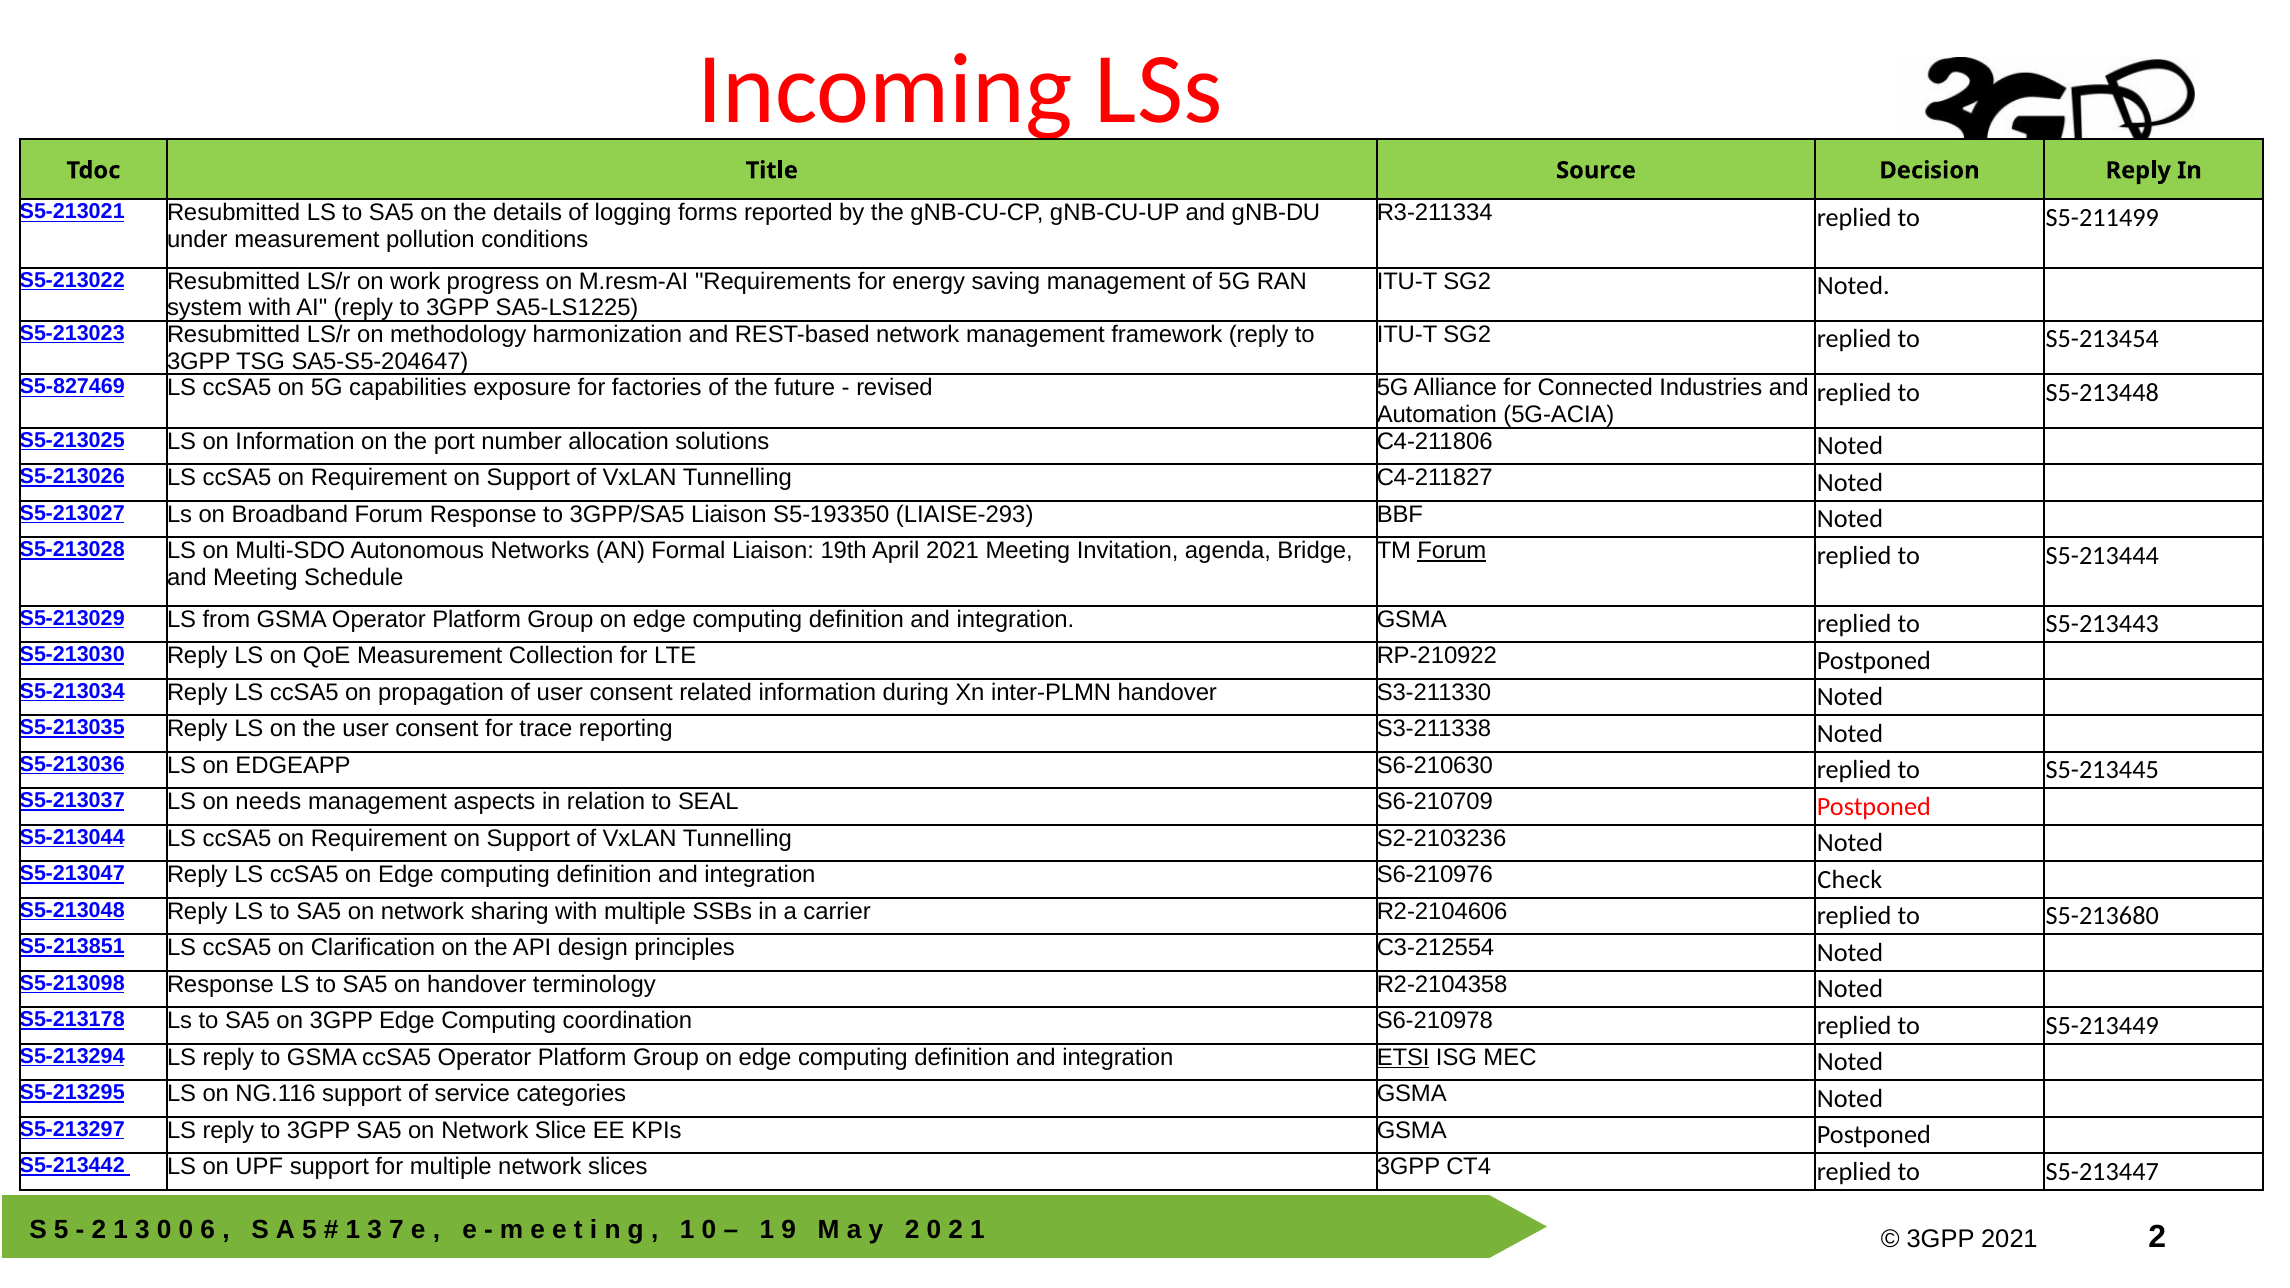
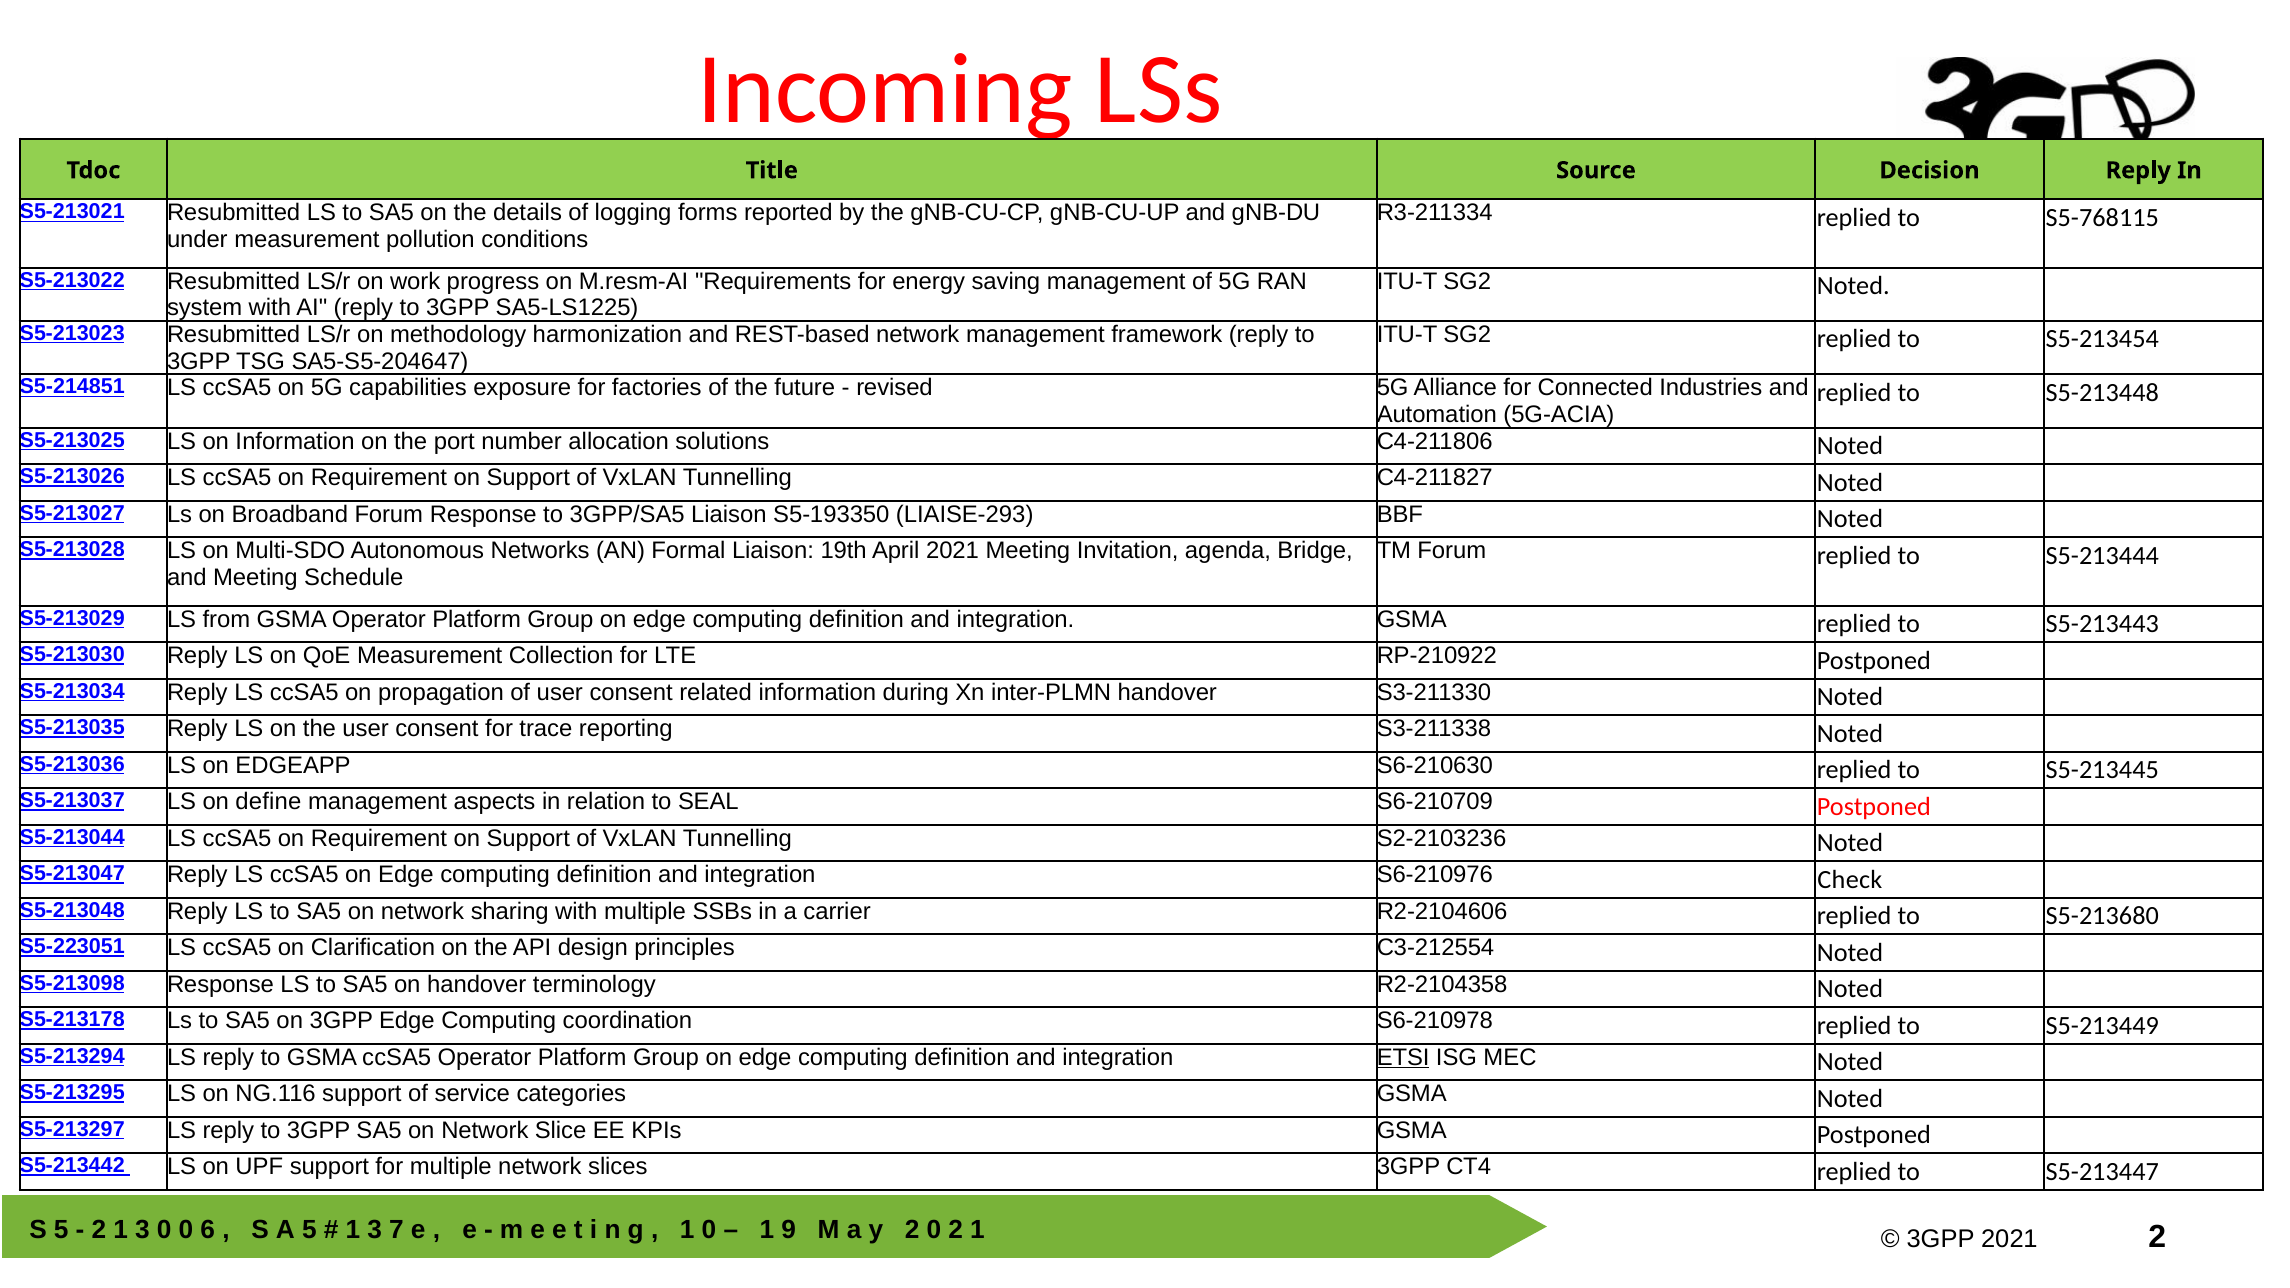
S5-211499: S5-211499 -> S5-768115 (2102, 218)
S5-827469: S5-827469 -> S5-214851 (72, 387)
Forum underline: present -> none (1452, 551)
needs: needs -> define (268, 802)
S5-213851: S5-213851 -> S5-223051 (72, 947)
